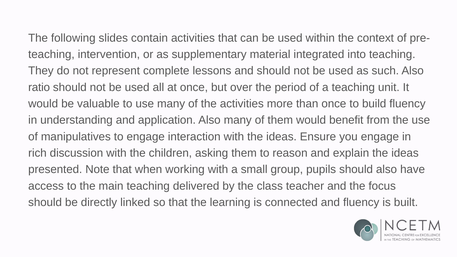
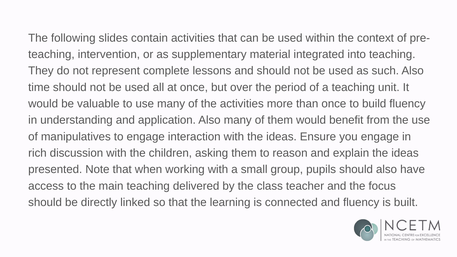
ratio: ratio -> time (39, 87)
